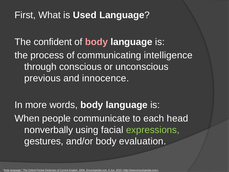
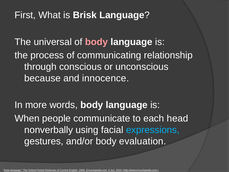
Used: Used -> Brisk (85, 15)
confident: confident -> universal (53, 42)
intelligence: intelligence -> relationship (168, 55)
previous: previous -> because (42, 78)
expressions colour: light green -> light blue (153, 130)
